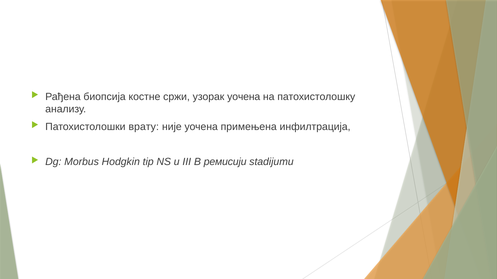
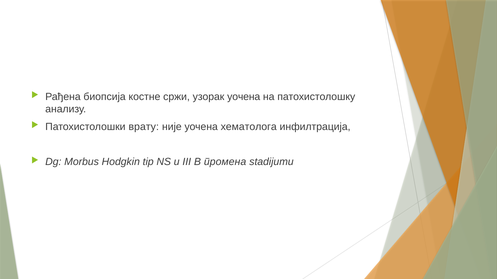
примењена: примењена -> хематолога (249, 127)
ремисији: ремисији -> промена (225, 162)
